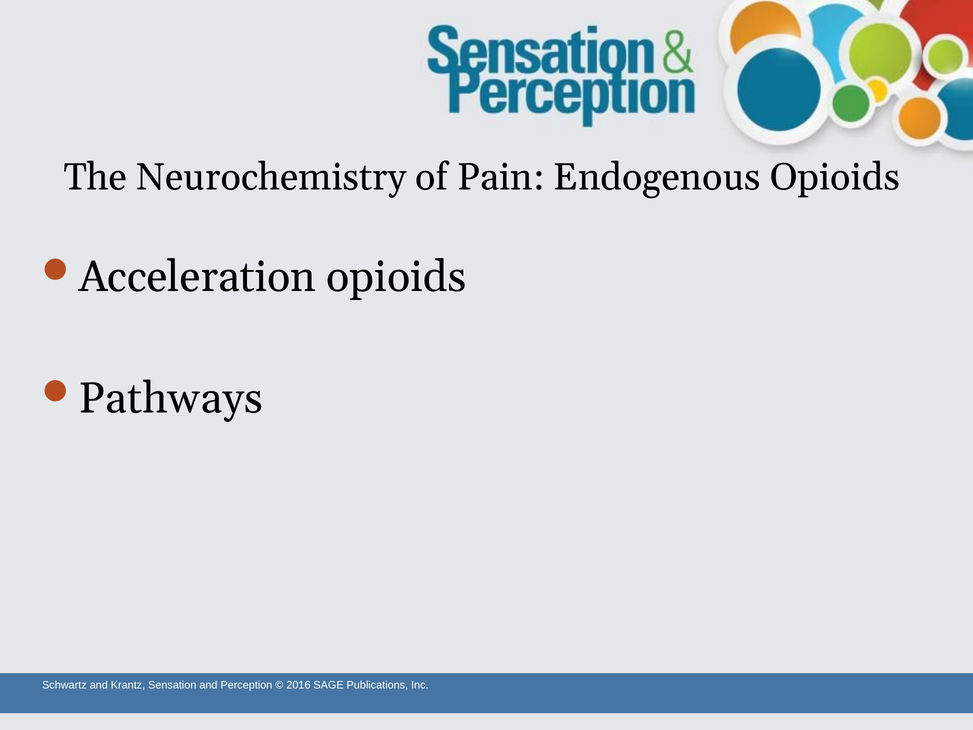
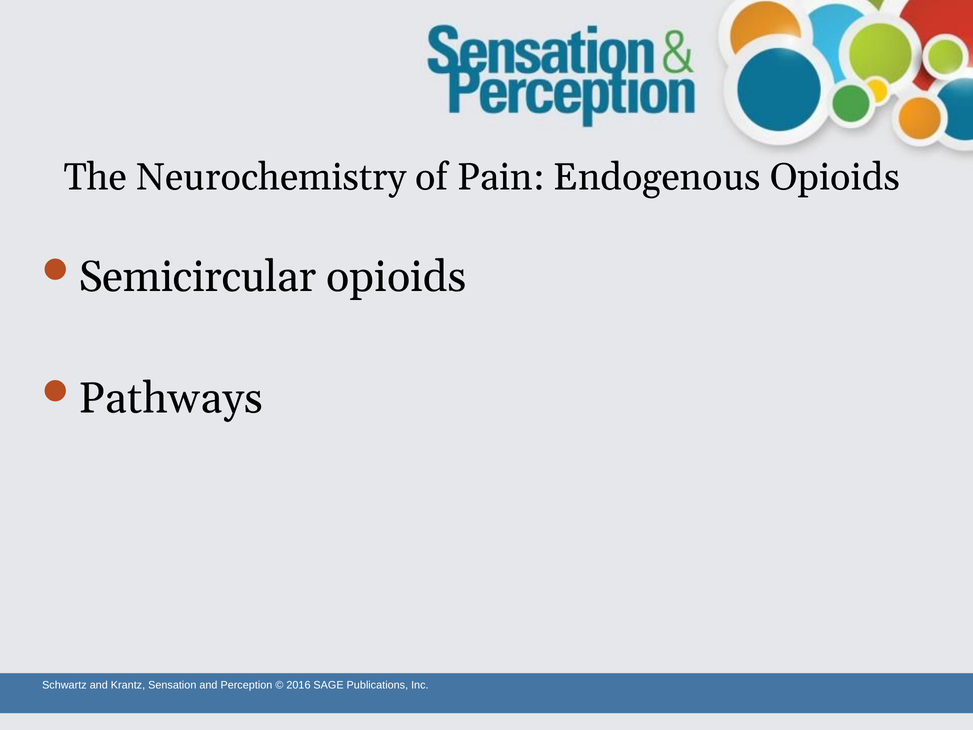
Acceleration: Acceleration -> Semicircular (197, 277)
